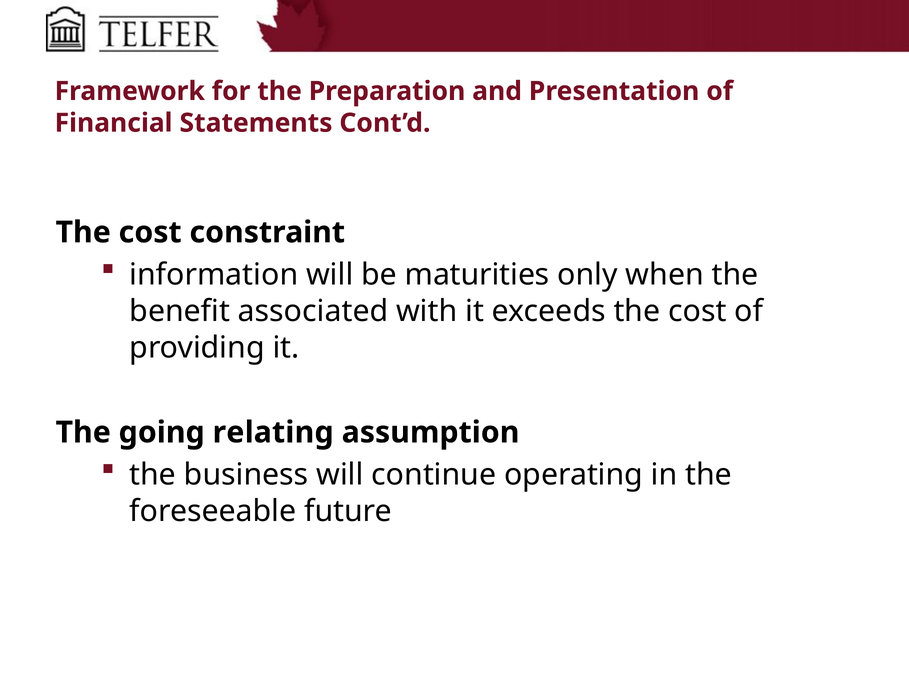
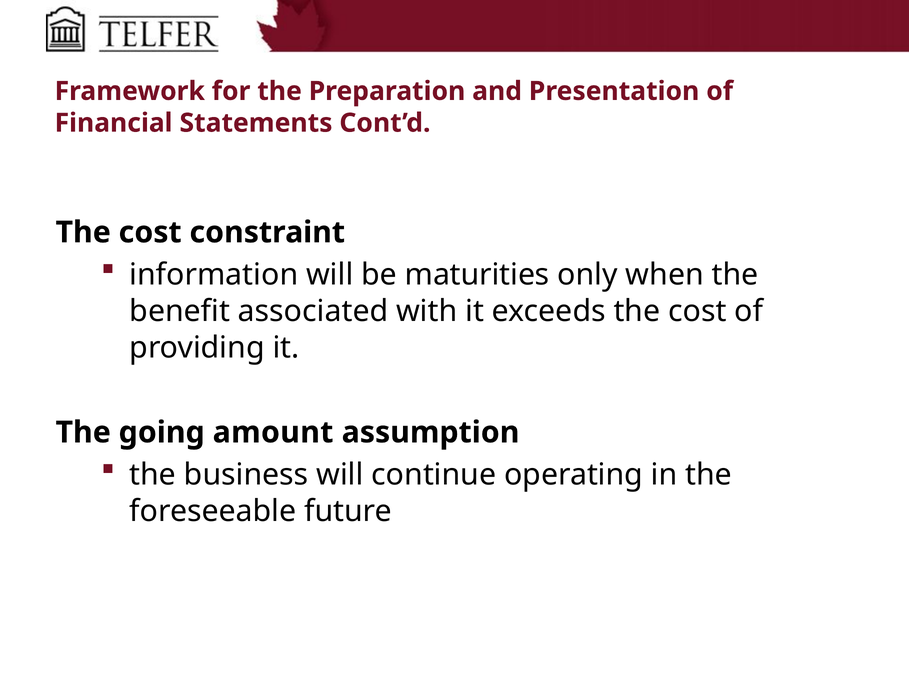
relating: relating -> amount (273, 432)
